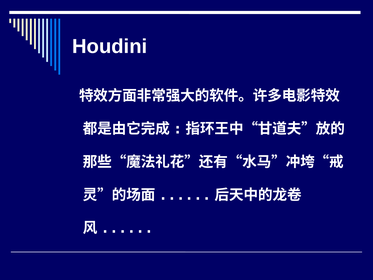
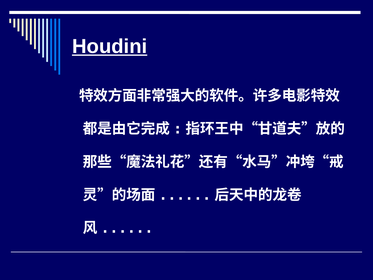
Houdini underline: none -> present (110, 46)
